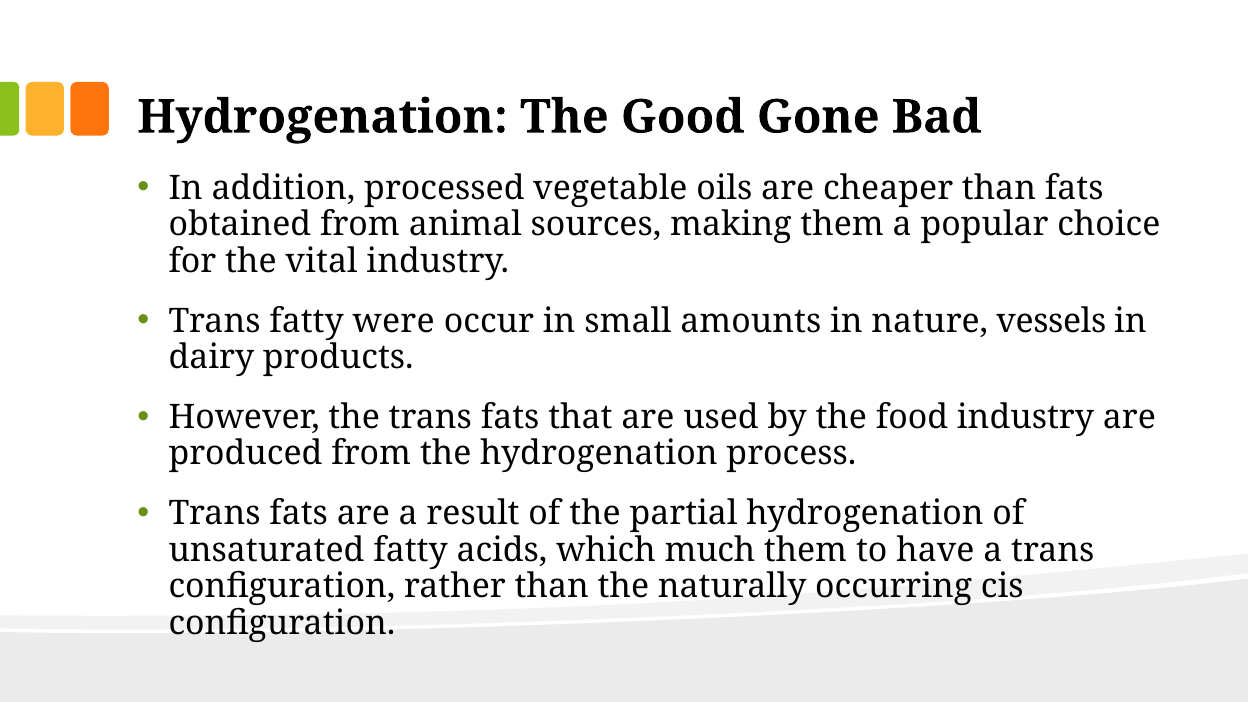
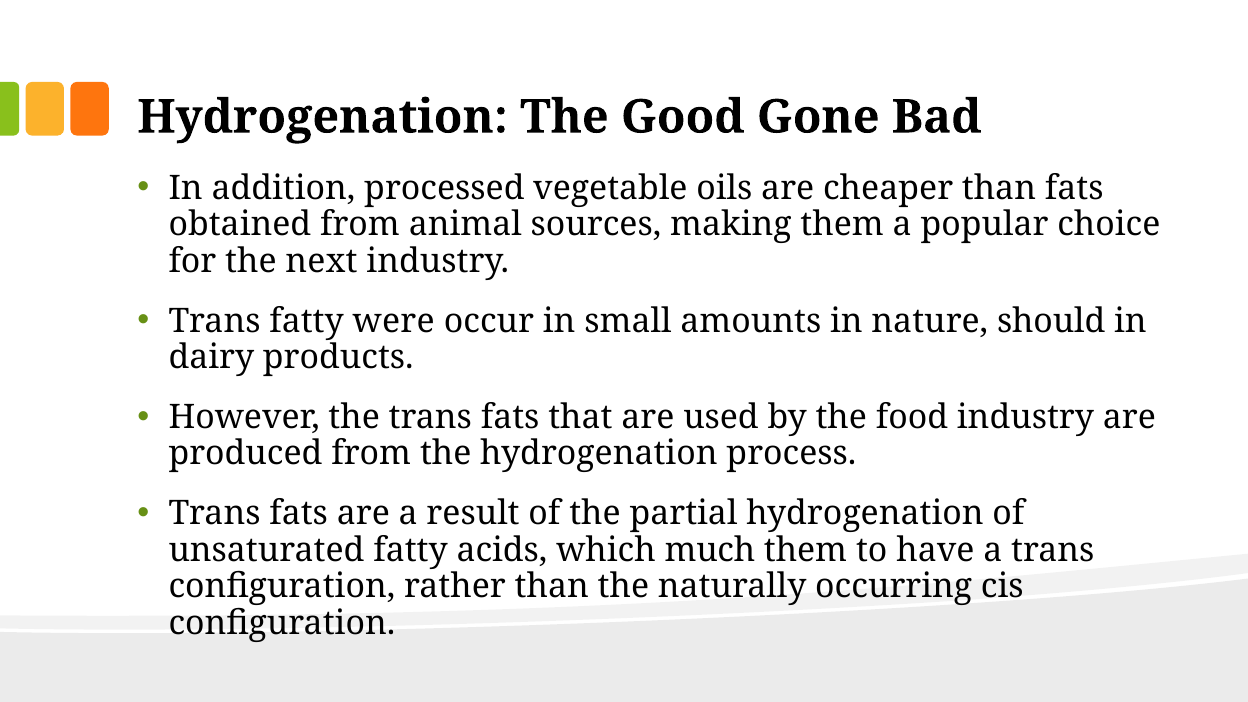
vital: vital -> next (321, 261)
vessels: vessels -> should (1051, 321)
